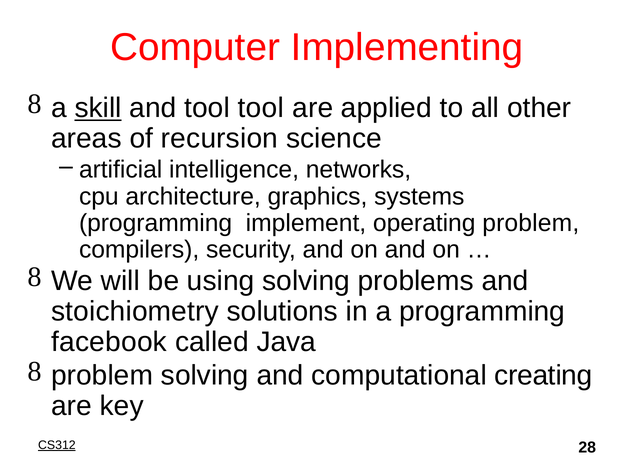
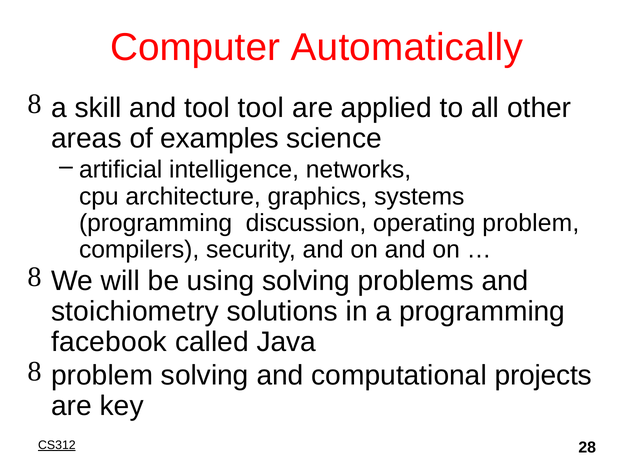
Implementing: Implementing -> Automatically (407, 48)
skill underline: present -> none (98, 108)
recursion: recursion -> examples (220, 138)
implement: implement -> discussion (306, 223)
creating: creating -> projects (543, 375)
